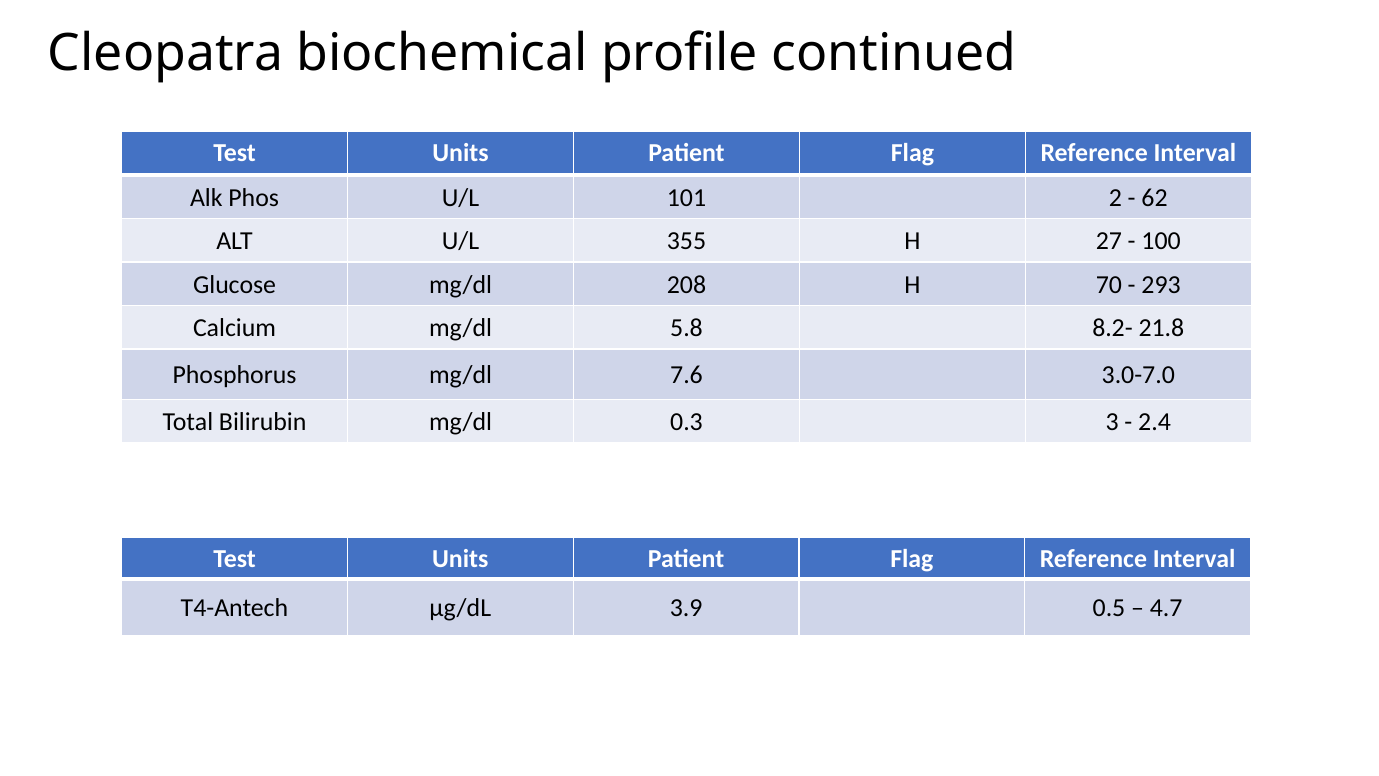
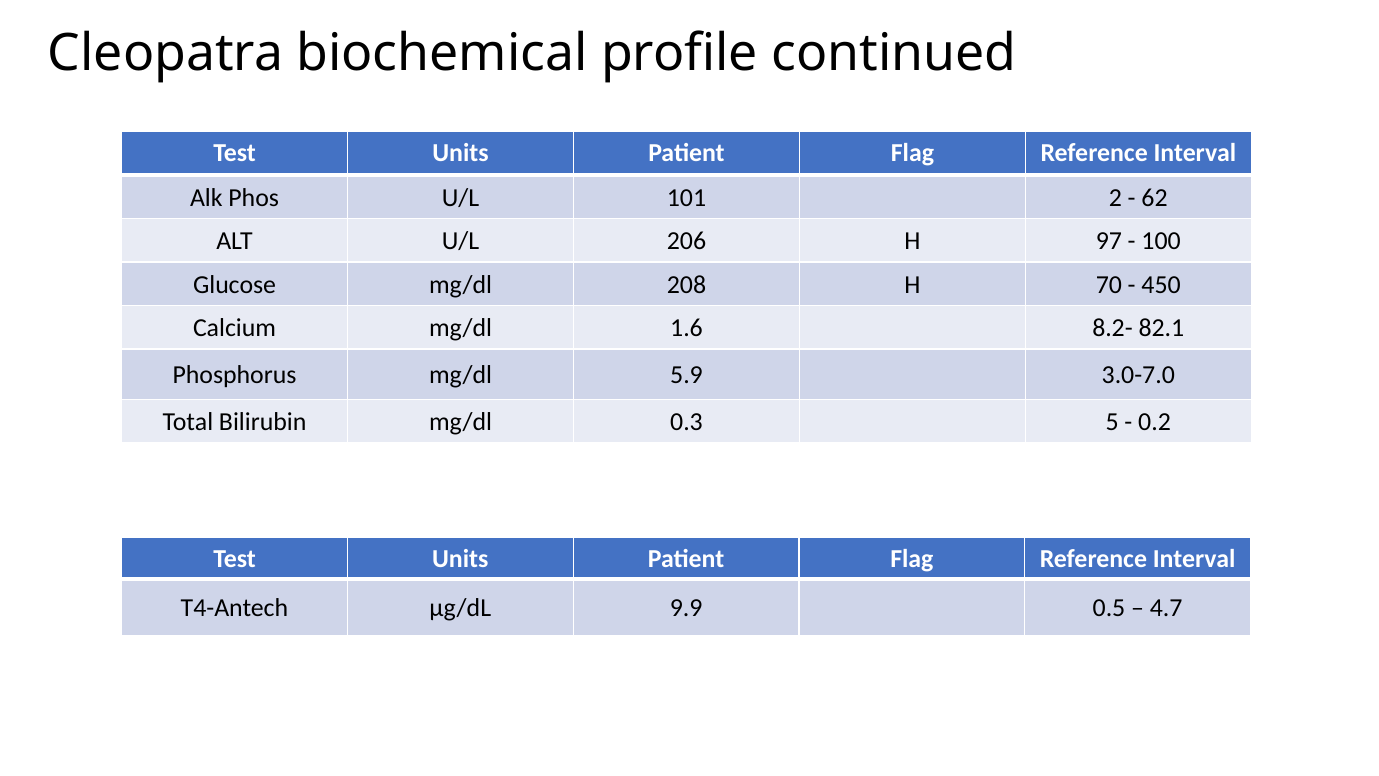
355: 355 -> 206 (686, 241)
27: 27 -> 97 (1109, 241)
293: 293 -> 450 (1161, 284)
5.8: 5.8 -> 1.6 (687, 328)
21.8: 21.8 -> 82.1 (1161, 328)
7.6: 7.6 -> 5.9 (687, 375)
3: 3 -> 5 (1112, 422)
2.4: 2.4 -> 0.2 (1155, 422)
3.9: 3.9 -> 9.9 (686, 608)
